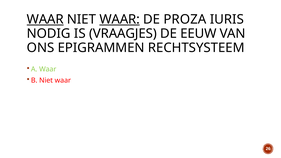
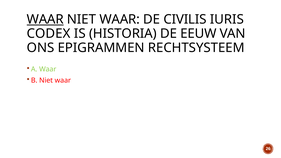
WAAR underline: present -> none (120, 19)
PROZA: PROZA -> CIVILIS (185, 19)
NODIG: NODIG -> CODEX (49, 33)
VRAAGJES: VRAAGJES -> HISTORIA (123, 33)
